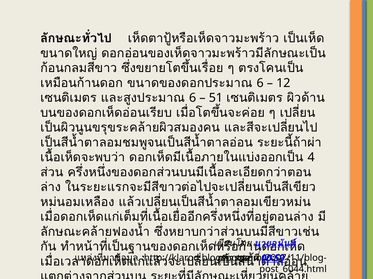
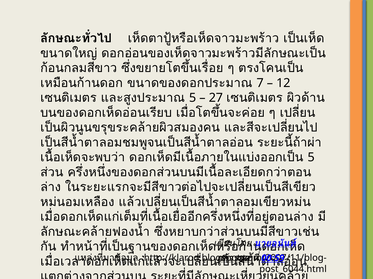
6: 6 -> 7 (260, 83)
6: 6 -> 5 (193, 98)
51: 51 -> 27 (216, 98)
4: 4 -> 5 (311, 158)
